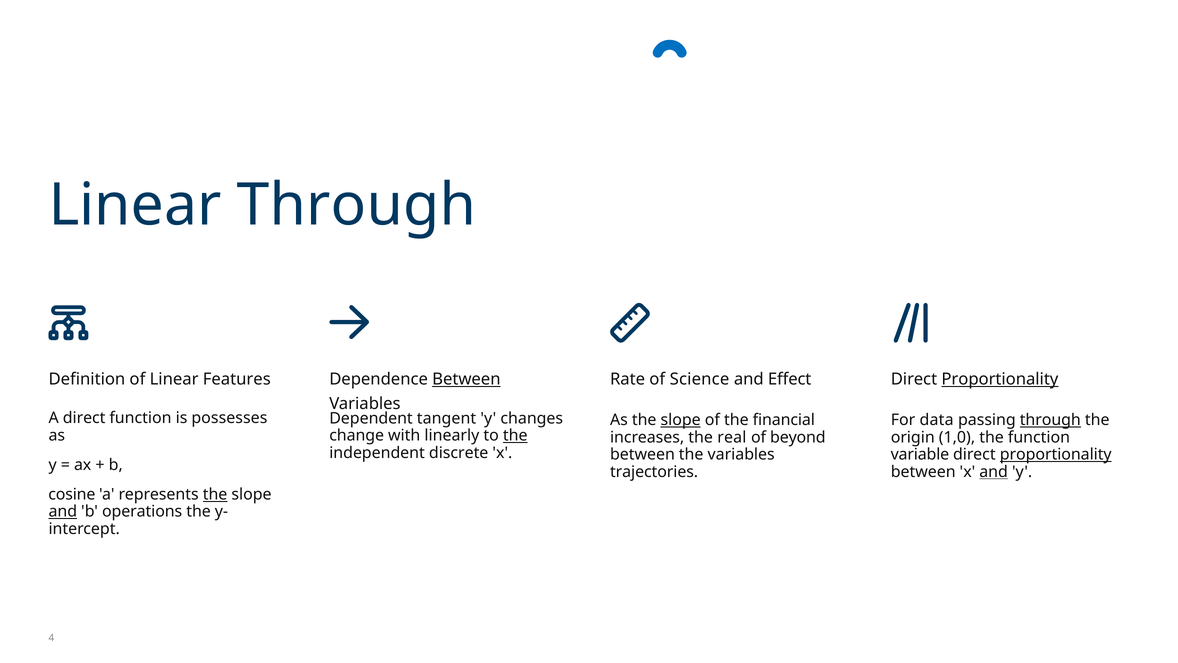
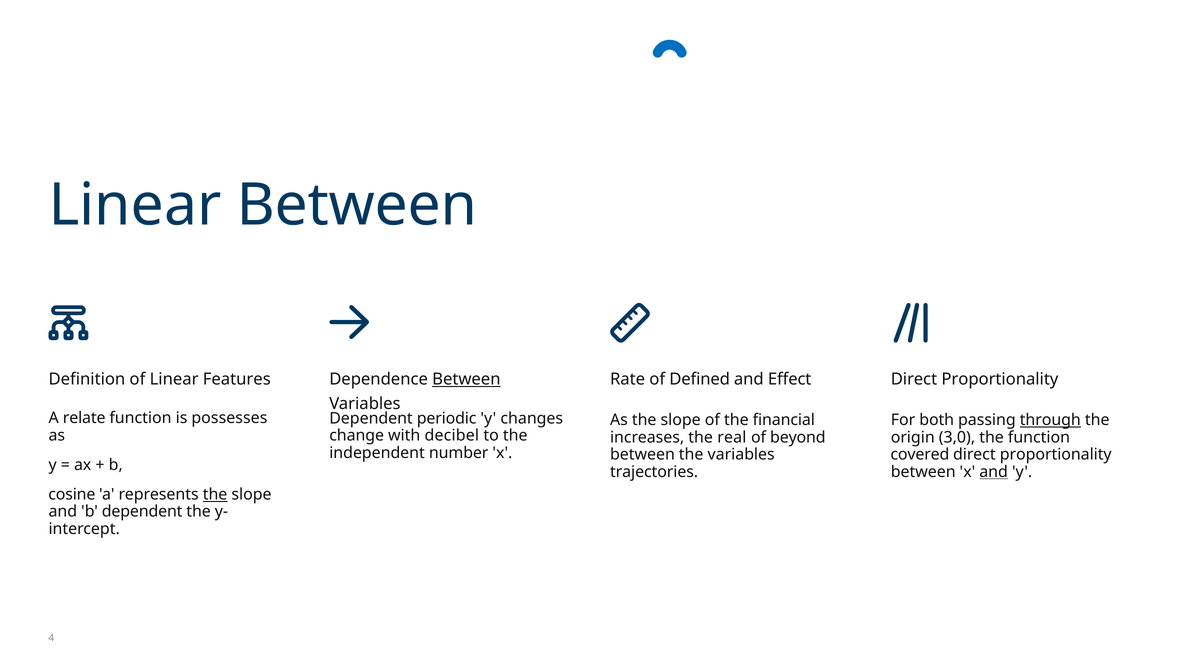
Linear Through: Through -> Between (357, 205)
Science: Science -> Defined (700, 379)
Proportionality underline: present -> none (1000, 379)
A direct: direct -> relate (84, 418)
tangent: tangent -> periodic (447, 418)
slope underline: present -> none (681, 420)
data: data -> both (937, 420)
linearly: linearly -> decibel (452, 435)
the underline: present -> none (515, 435)
1,0: 1,0 -> 3,0 (957, 437)
discrete: discrete -> number (459, 453)
variable: variable -> covered (920, 454)
proportionality underline: present -> none (1056, 454)
and underline: present -> none (63, 511)
b operations: operations -> dependent (142, 511)
